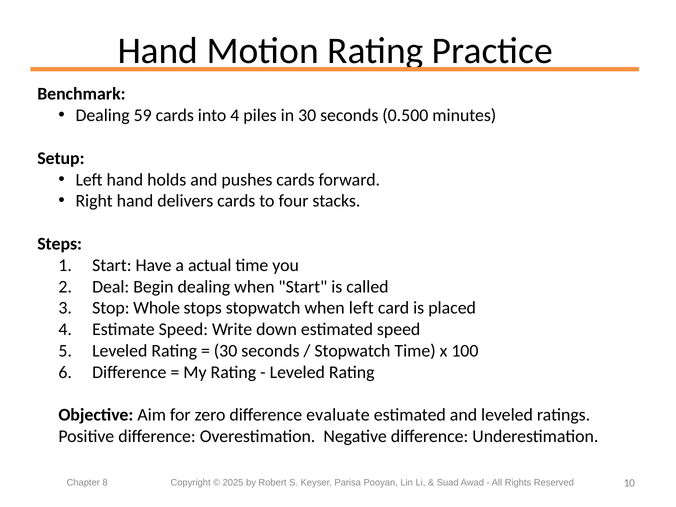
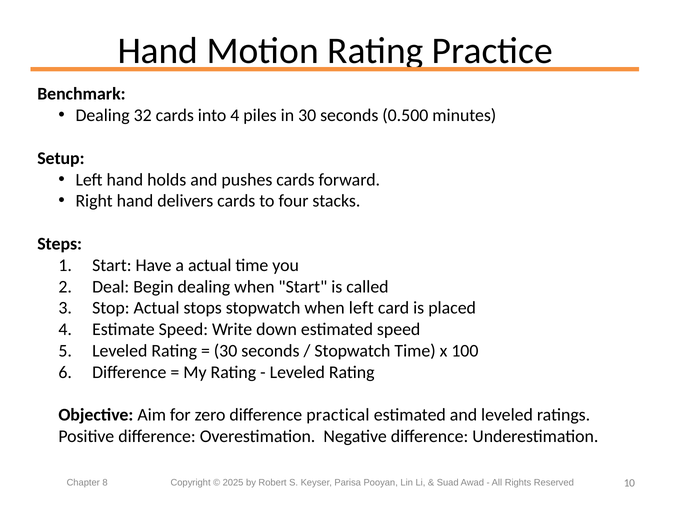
59: 59 -> 32 (143, 116)
Stop Whole: Whole -> Actual (157, 308)
evaluate: evaluate -> practical (338, 415)
